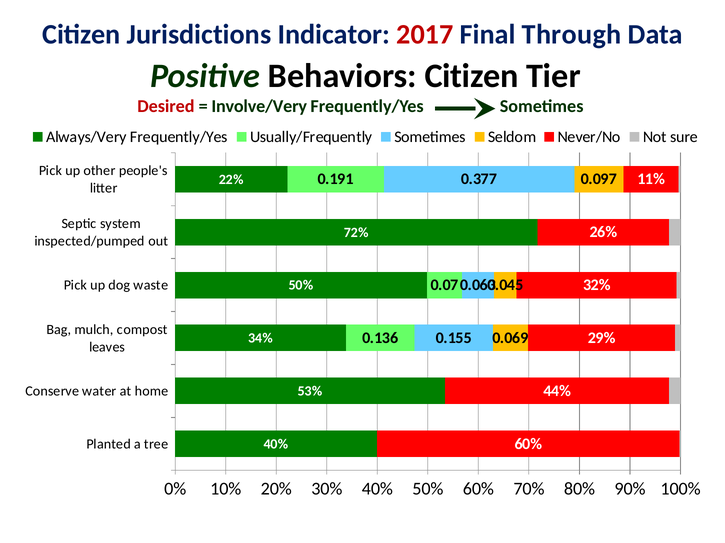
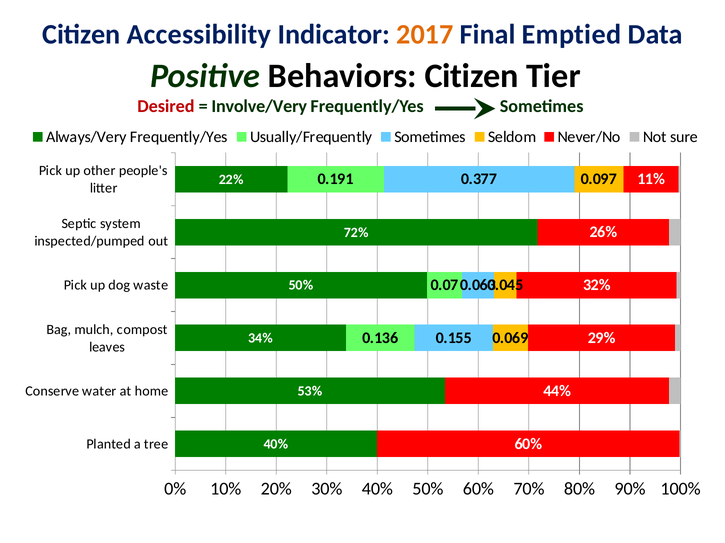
Jurisdictions: Jurisdictions -> Accessibility (199, 35)
2017 colour: red -> orange (425, 35)
Through: Through -> Emptied (572, 35)
